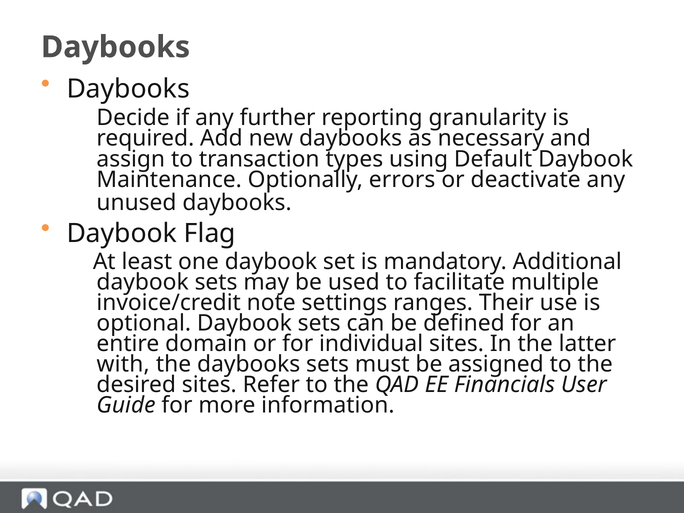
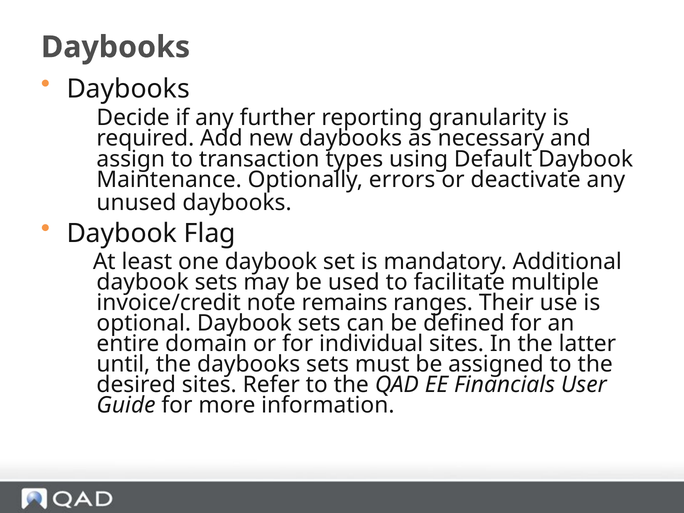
settings: settings -> remains (345, 303)
with: with -> until (123, 364)
